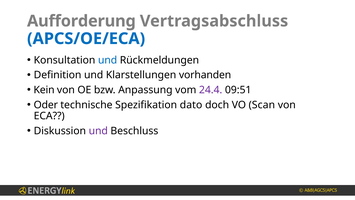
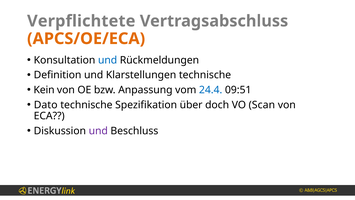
Aufforderung: Aufforderung -> Verpflichtete (81, 21)
APCS/OE/ECA colour: blue -> orange (86, 39)
Klarstellungen vorhanden: vorhanden -> technische (205, 75)
24.4 colour: purple -> blue (211, 90)
Oder: Oder -> Dato (46, 105)
dato: dato -> über (191, 105)
